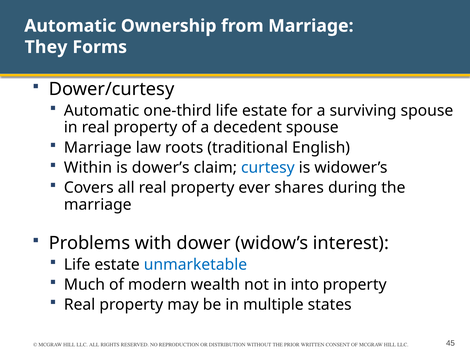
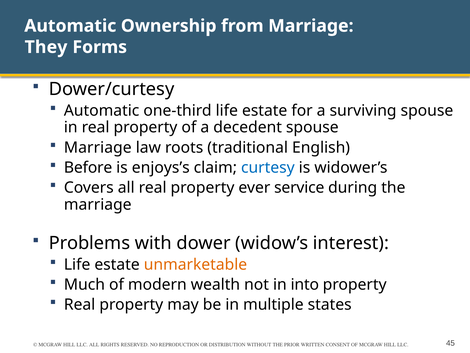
Within: Within -> Before (88, 167)
dower’s: dower’s -> enjoys’s (161, 167)
shares: shares -> service (299, 187)
unmarketable colour: blue -> orange (195, 264)
